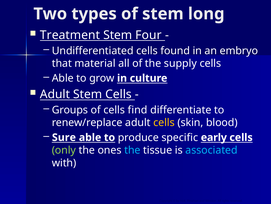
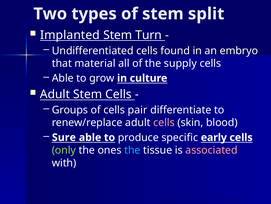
long: long -> split (206, 14)
Treatment: Treatment -> Implanted (70, 35)
Four: Four -> Turn (149, 35)
find: find -> pair (138, 110)
cells colour: yellow -> pink (164, 122)
associated colour: light blue -> pink (211, 150)
